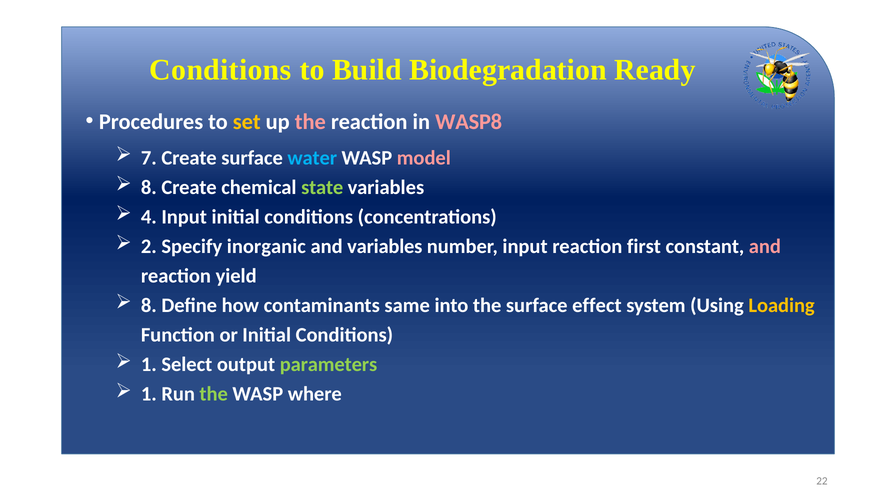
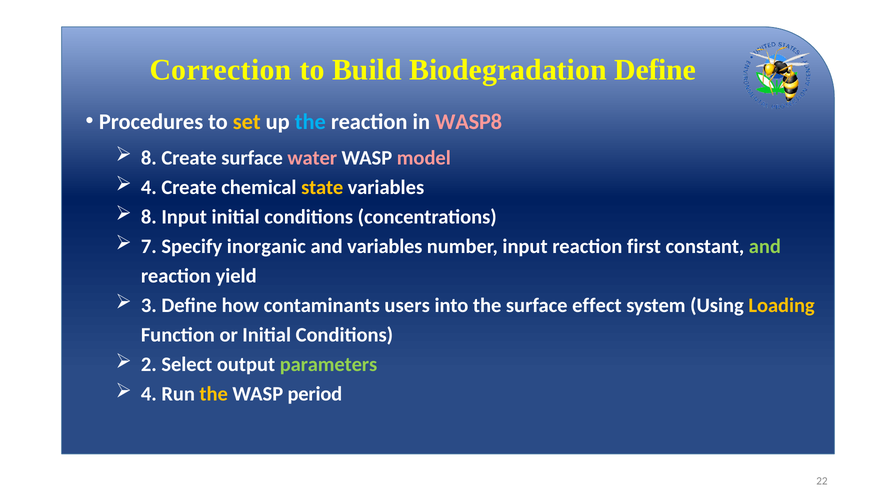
Conditions: Conditions -> Correction (220, 70)
Biodegradation Ready: Ready -> Define (655, 70)
the colour: pink -> light blue (310, 122)
7: 7 -> 8 (149, 158)
water colour: light blue -> pink (312, 158)
8: 8 -> 4 (149, 187)
state colour: light green -> yellow (322, 187)
4: 4 -> 8 (149, 217)
2: 2 -> 7 (149, 246)
and colour: pink -> light green (765, 246)
8: 8 -> 3 (149, 306)
same: same -> users (407, 306)
1: 1 -> 2 (149, 365)
1: 1 -> 4 (149, 394)
the colour: light green -> yellow (214, 394)
where: where -> period (315, 394)
